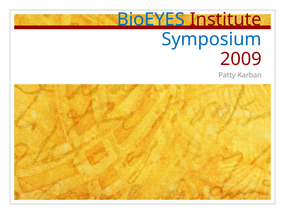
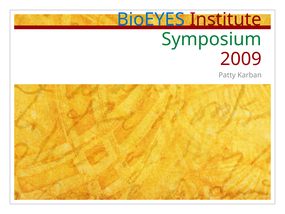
Symposium colour: blue -> green (212, 39)
